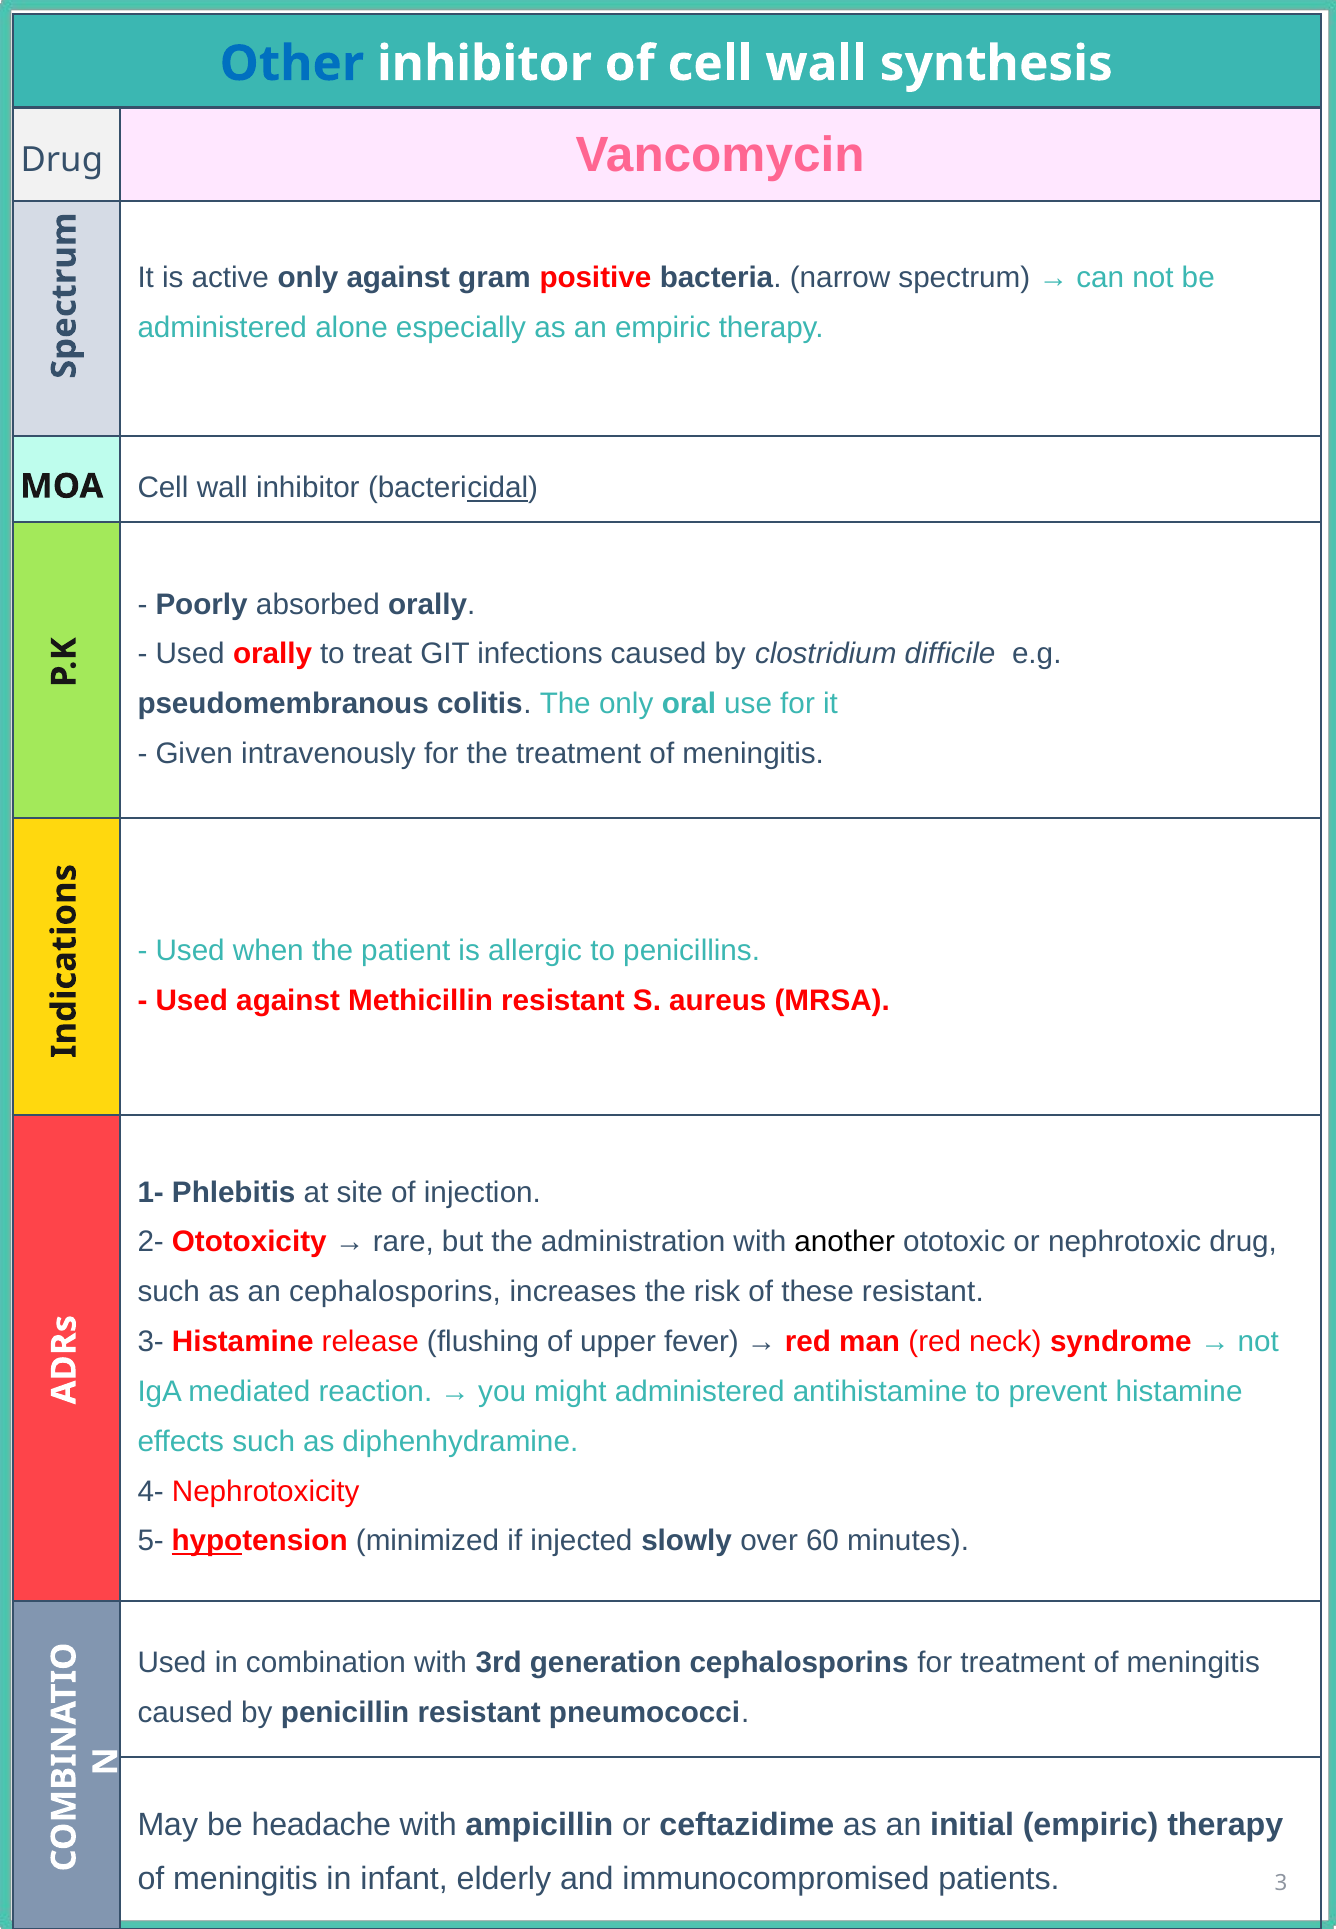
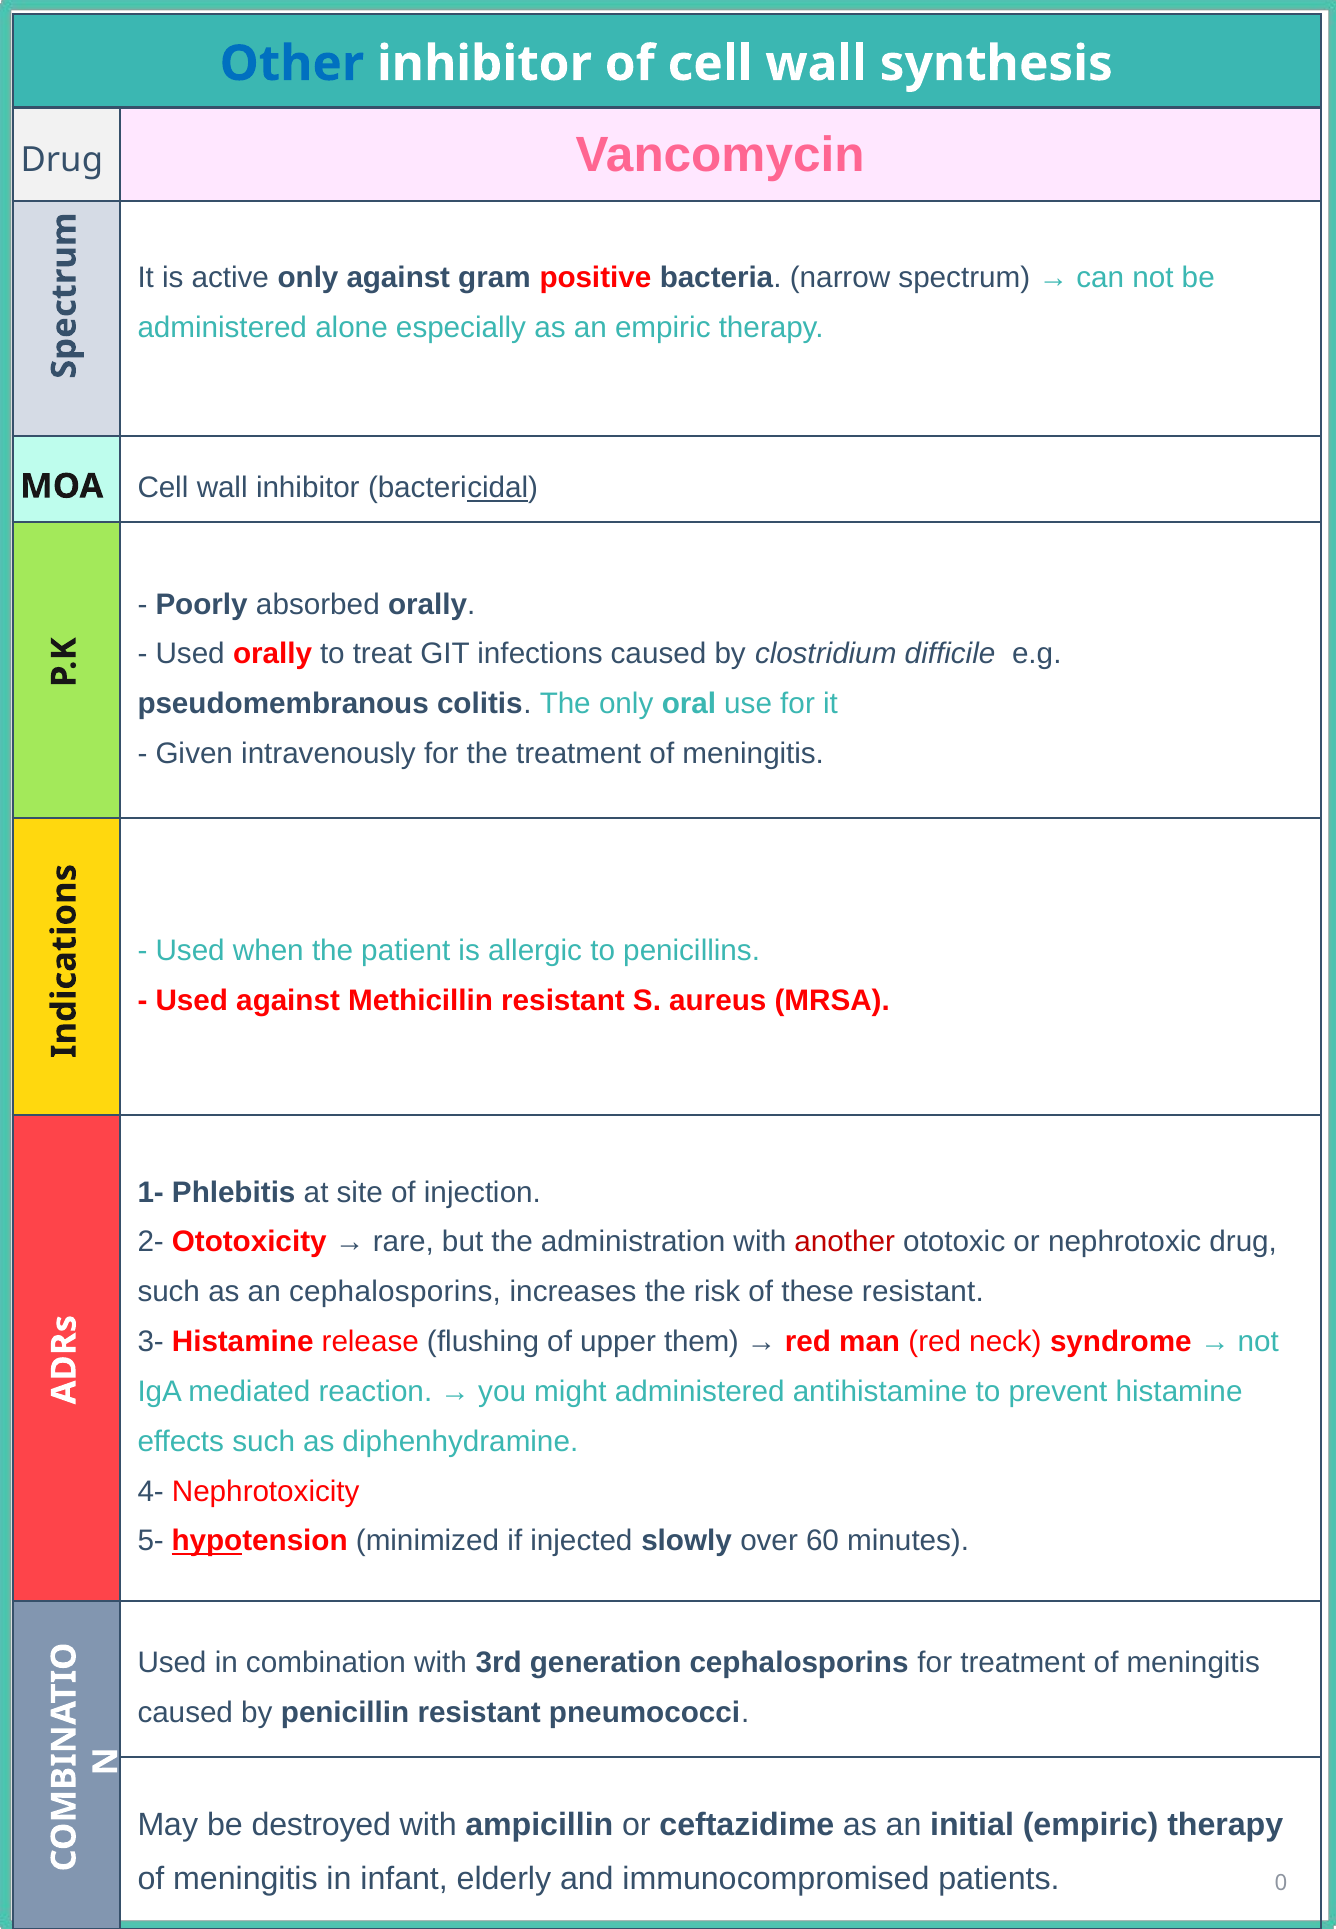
another colour: black -> red (845, 1243)
fever: fever -> them (701, 1342)
headache: headache -> destroyed (321, 1826)
3: 3 -> 0 (1281, 1884)
